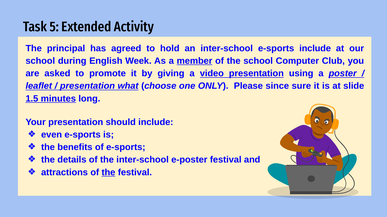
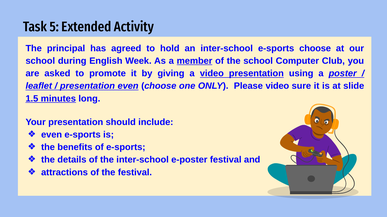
e-sports include: include -> choose (315, 48)
presentation what: what -> even (128, 86)
Please since: since -> video (277, 86)
the underline: present -> none (108, 173)
